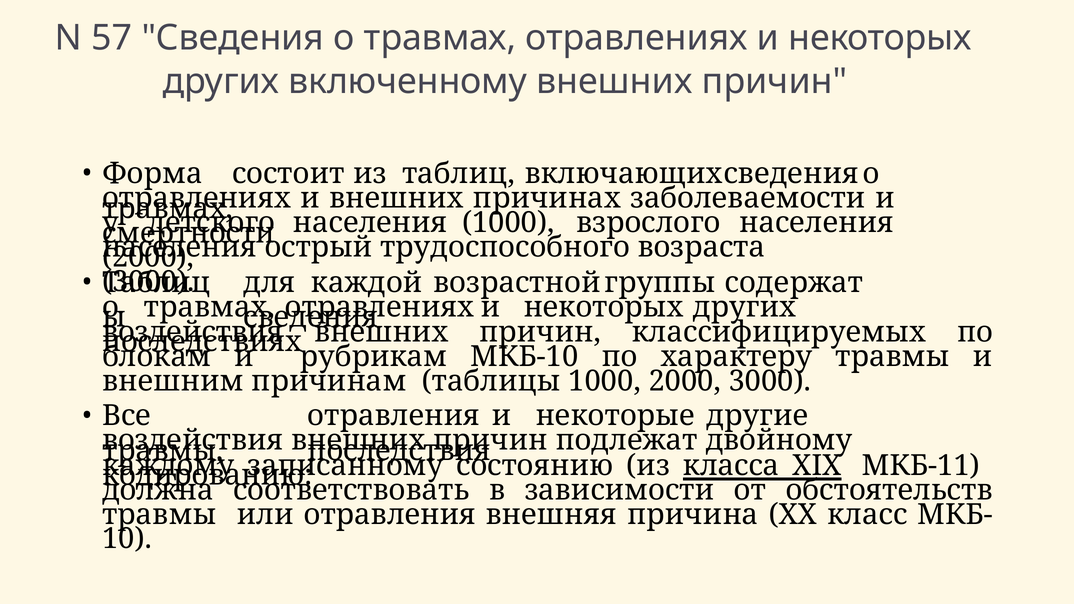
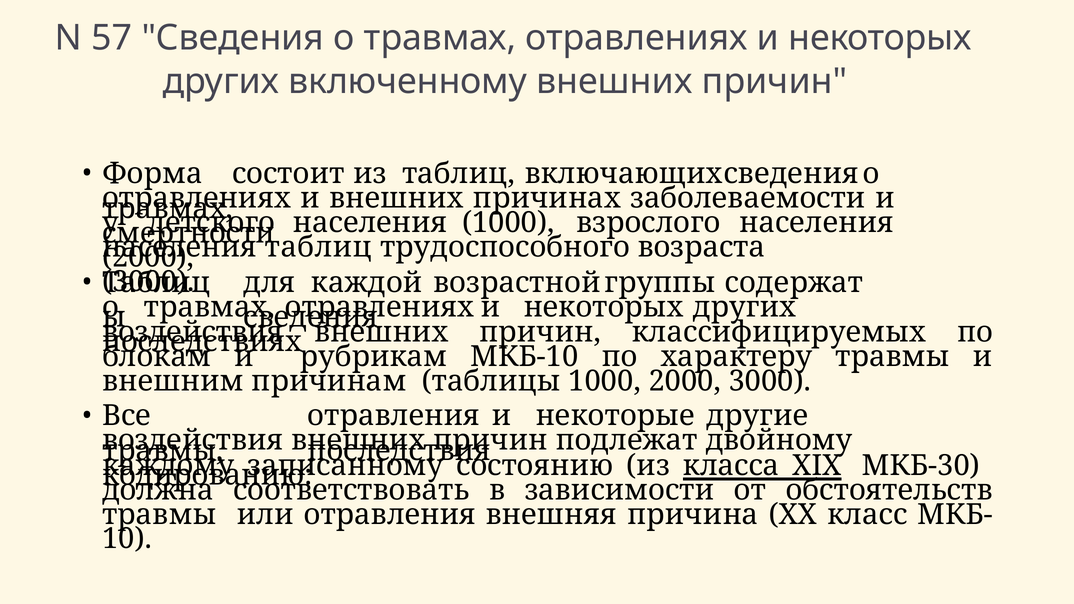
острый: острый -> таблиц (318, 247)
МКБ-11: МКБ-11 -> МКБ-30 (921, 466)
